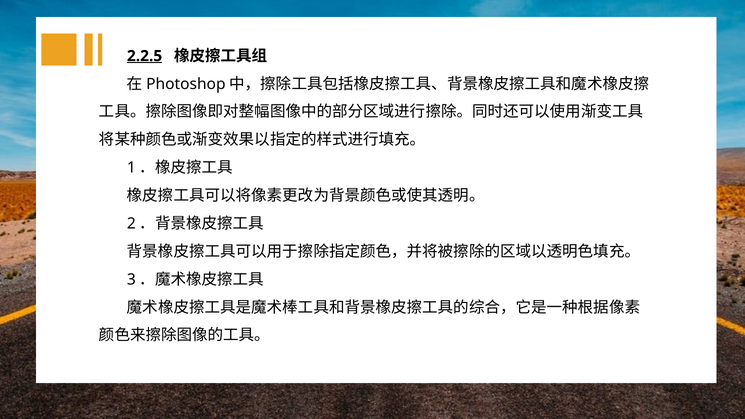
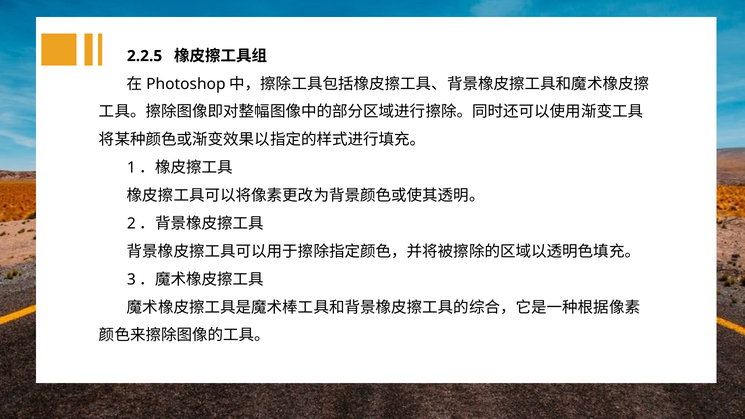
2.2.5 underline: present -> none (145, 56)
